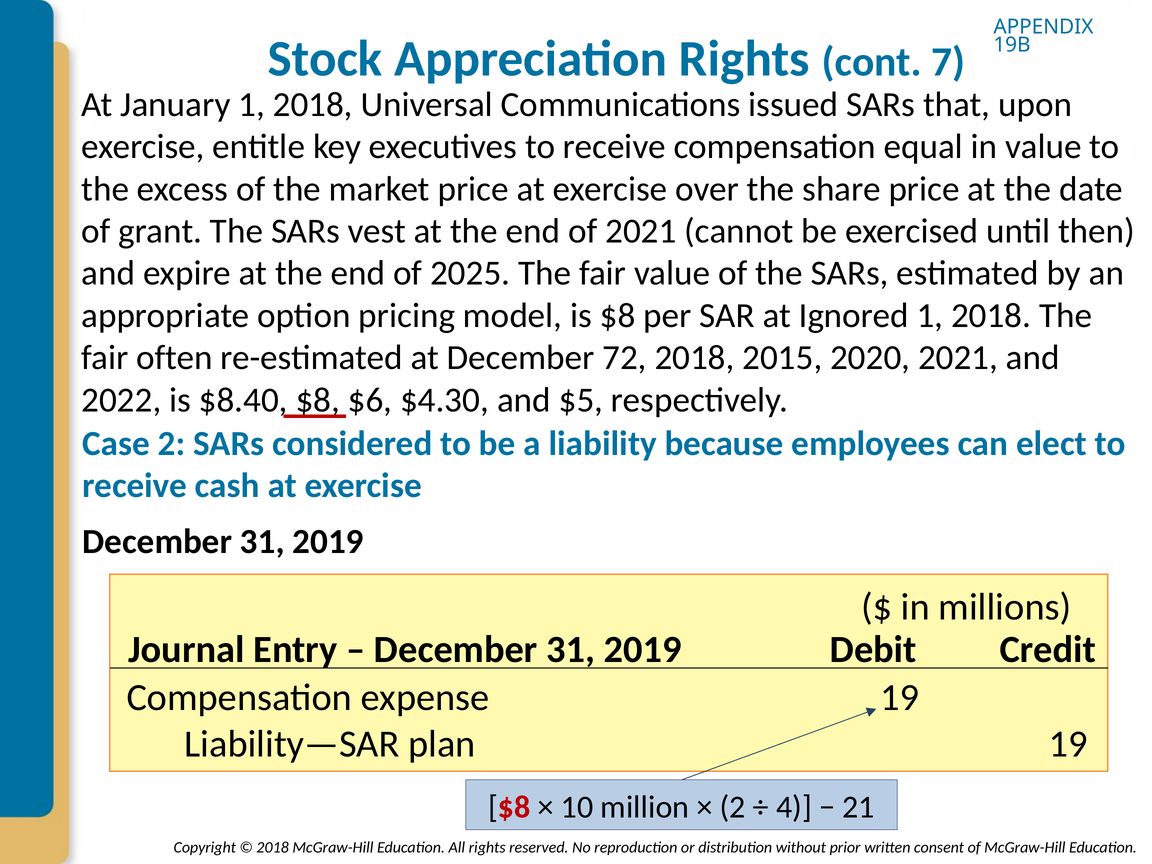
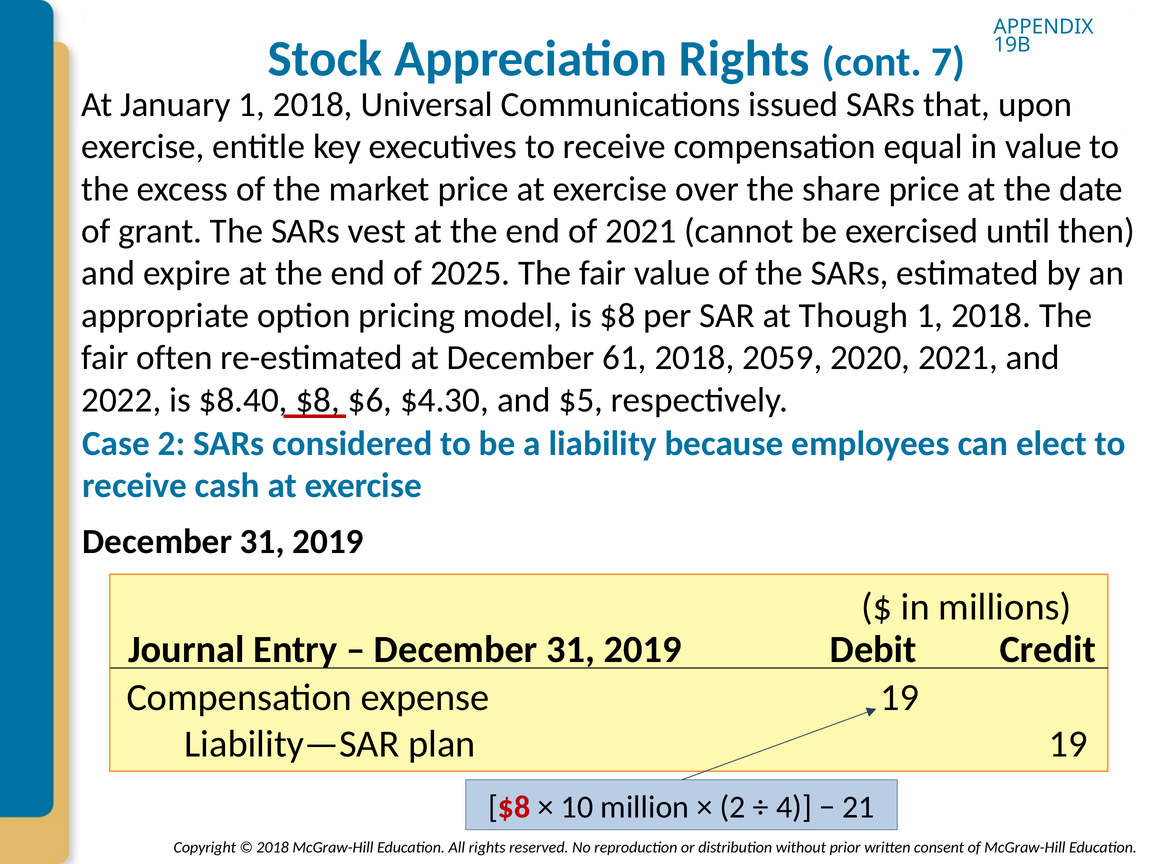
Ignored: Ignored -> Though (854, 316)
72: 72 -> 61 (624, 358)
2015: 2015 -> 2059 (782, 358)
